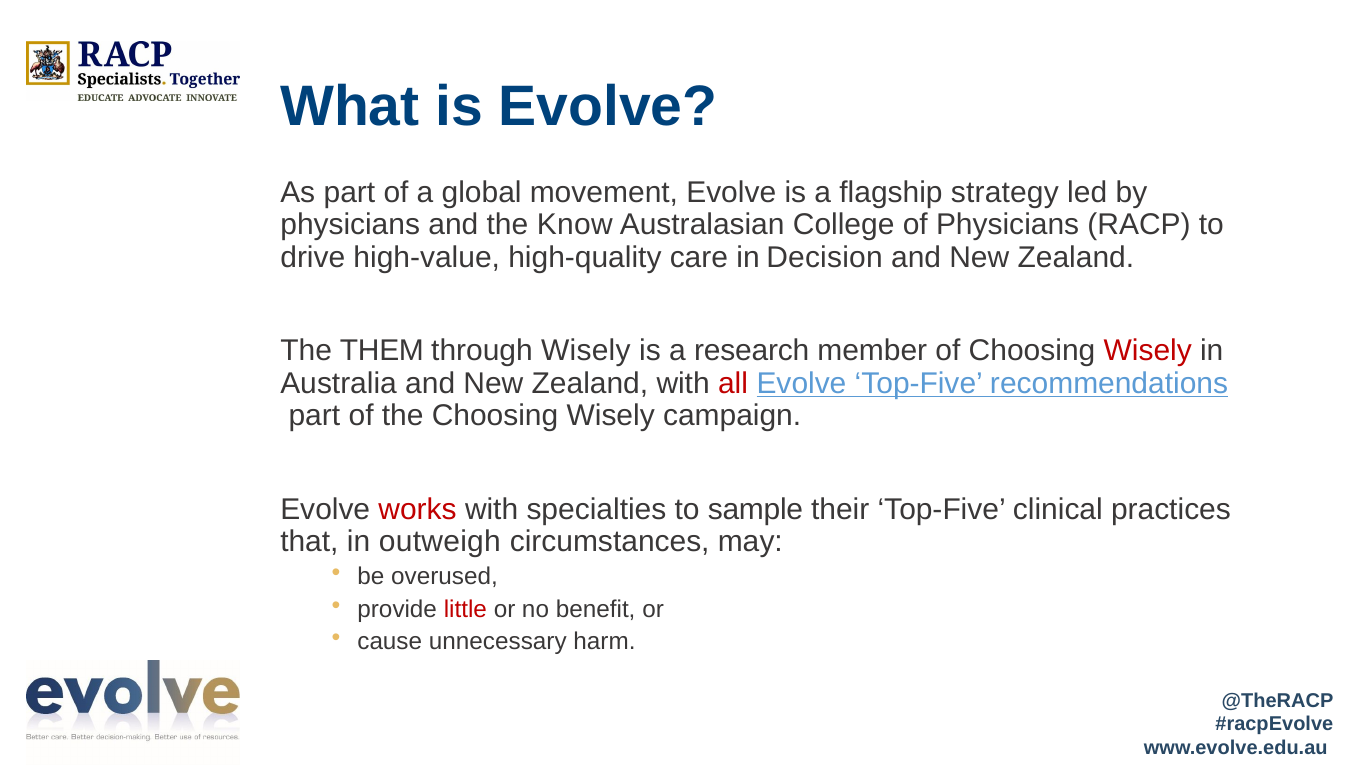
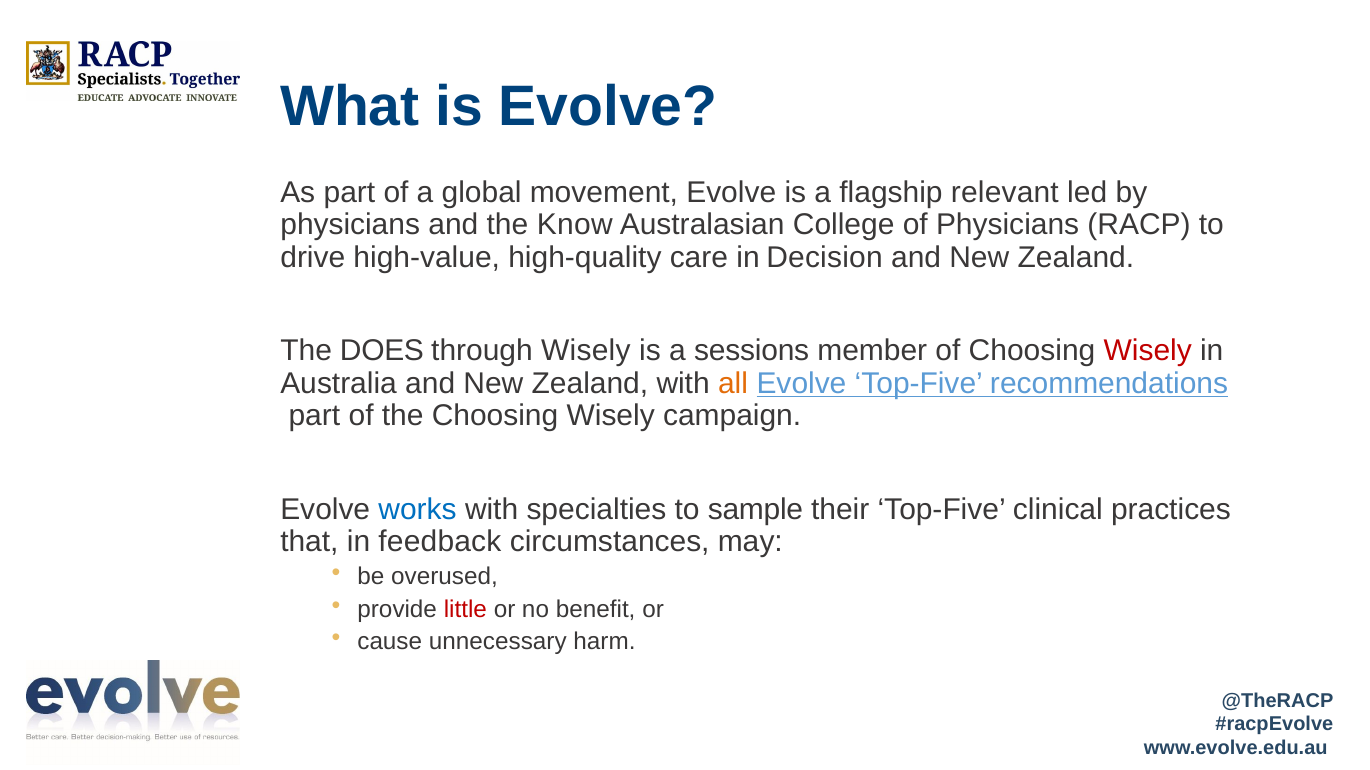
strategy: strategy -> relevant (1005, 193)
THEM: THEM -> DOES (382, 351)
research: research -> sessions (752, 351)
all colour: red -> orange (733, 384)
works colour: red -> blue (418, 510)
outweigh: outweigh -> feedback (440, 542)
